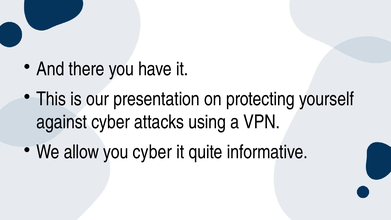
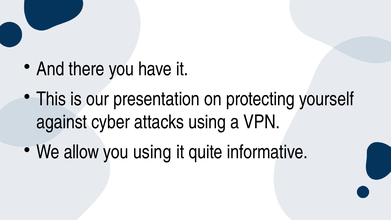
you cyber: cyber -> using (152, 152)
